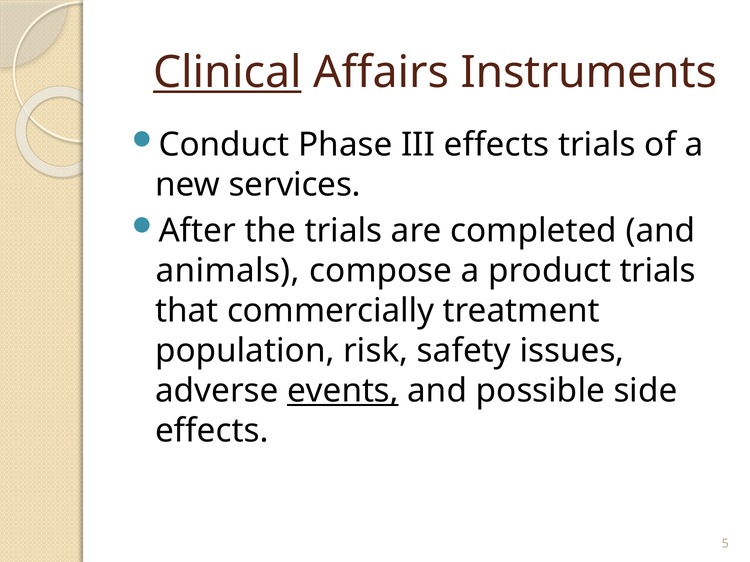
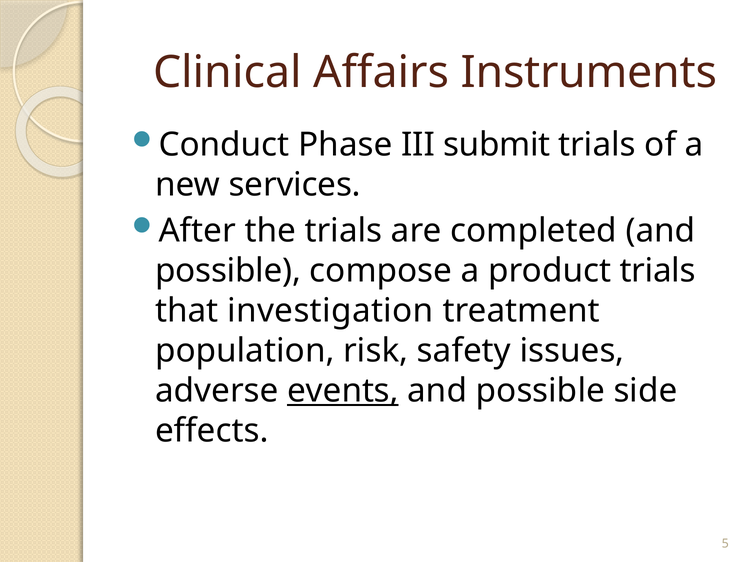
Clinical underline: present -> none (227, 73)
III effects: effects -> submit (497, 145)
animals: animals -> possible (228, 271)
commercially: commercially -> investigation (330, 311)
